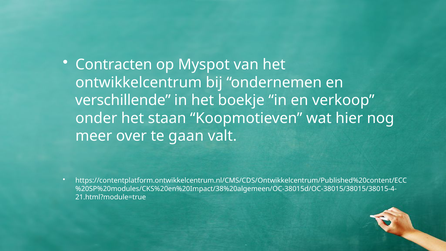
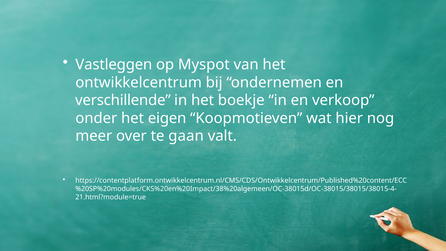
Contracten: Contracten -> Vastleggen (114, 65)
staan: staan -> eigen (167, 118)
